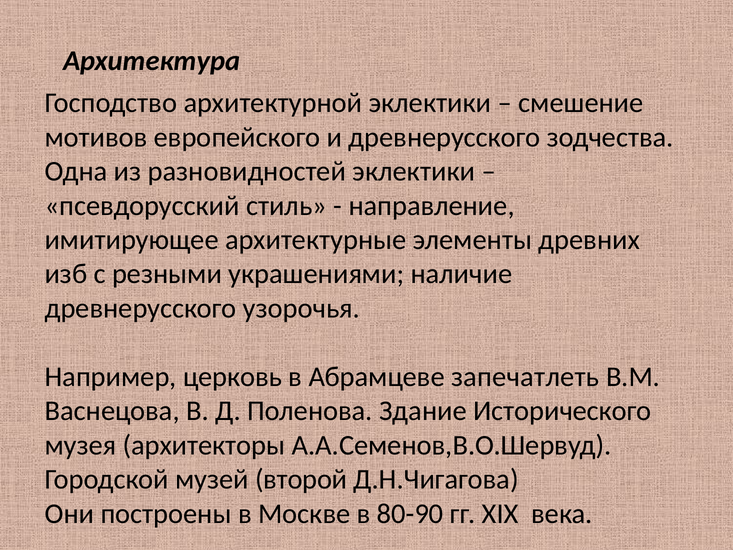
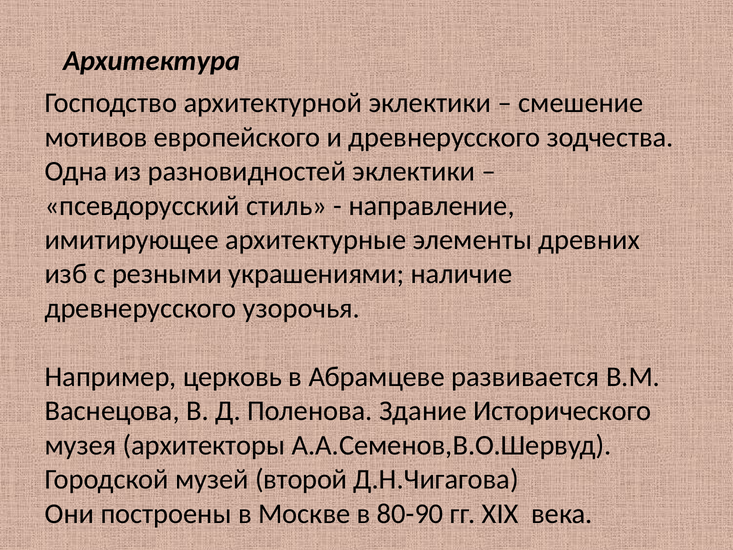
запечатлеть: запечатлеть -> развивается (525, 377)
